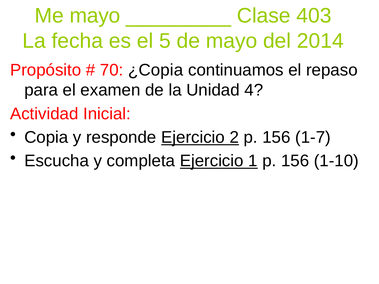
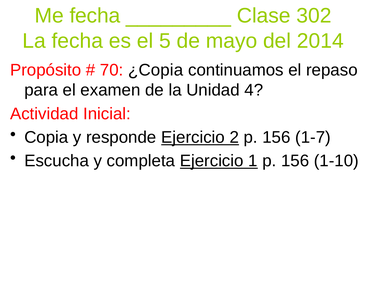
Me mayo: mayo -> fecha (95, 16)
403: 403 -> 302 (314, 16)
